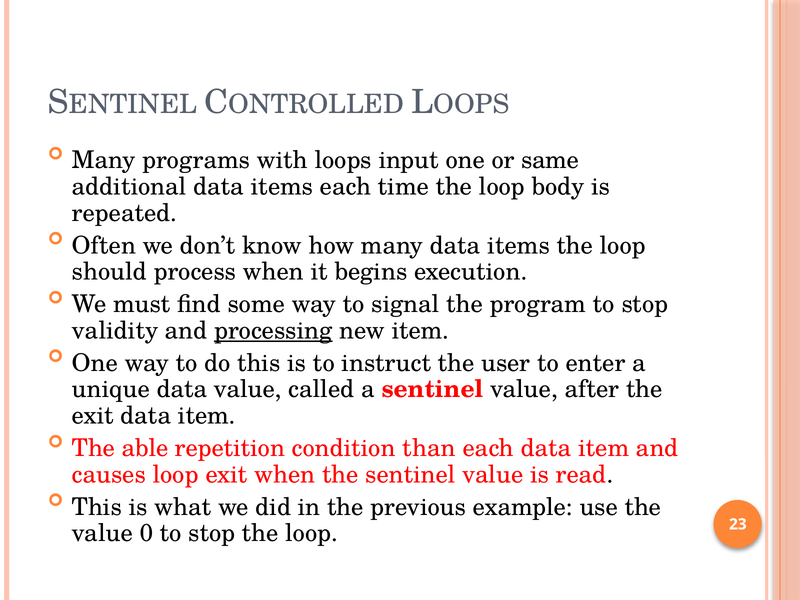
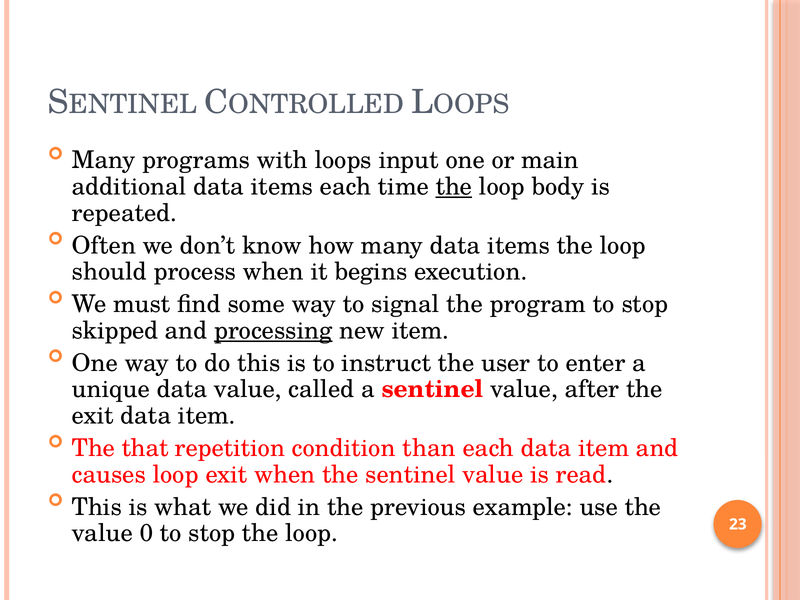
same: same -> main (550, 160)
the underline: none -> present (454, 187)
validity: validity -> skipped (115, 331)
able: able -> that (145, 448)
